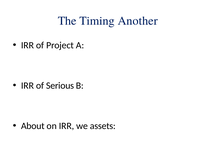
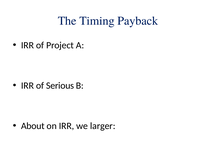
Another: Another -> Payback (138, 21)
assets: assets -> larger (103, 126)
